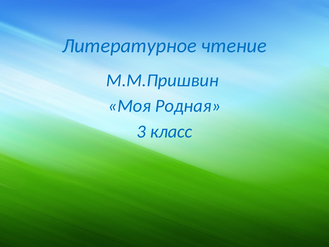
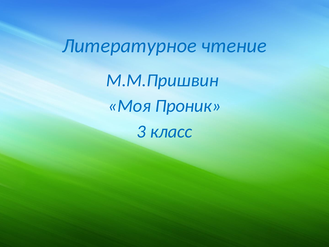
Родная: Родная -> Проник (188, 106)
